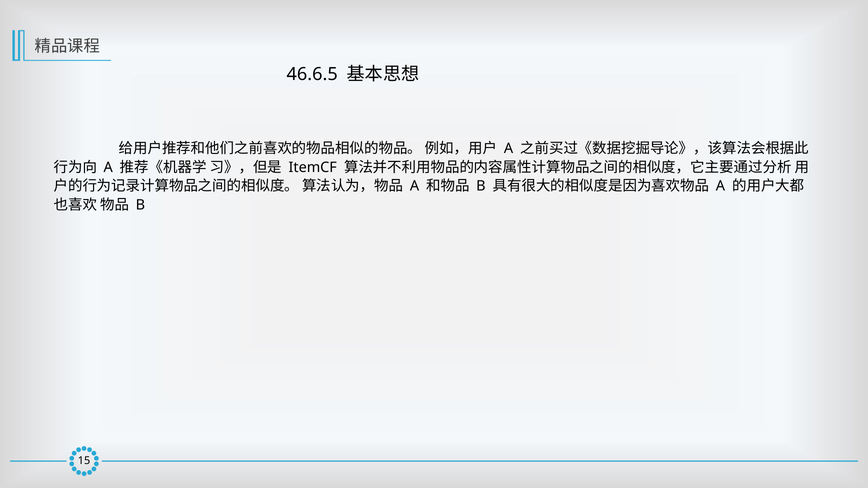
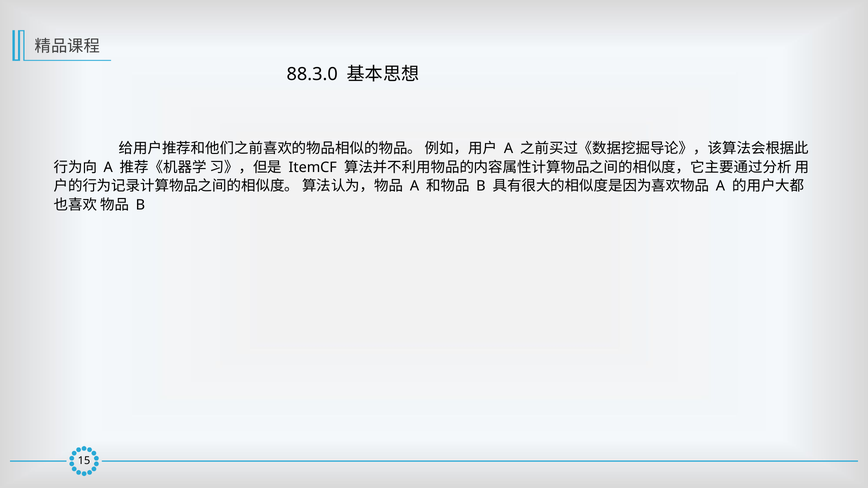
46.6.5: 46.6.5 -> 88.3.0 (312, 74)
